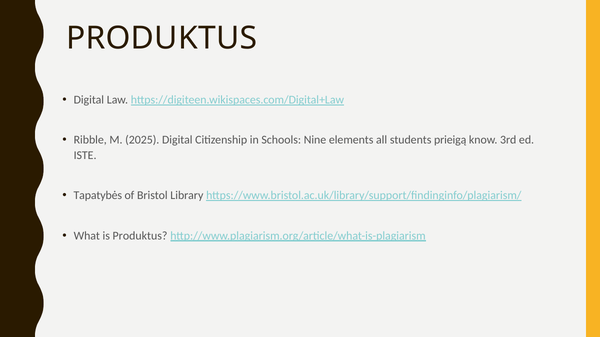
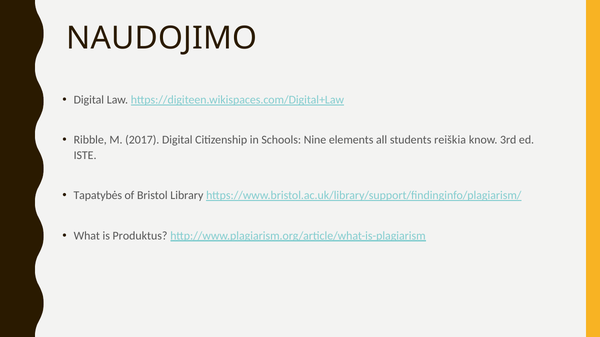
PRODUKTUS: PRODUKTUS -> NAUDOJIMO (162, 38)
2025: 2025 -> 2017 (142, 140)
prieigą: prieigą -> reiškia (450, 140)
